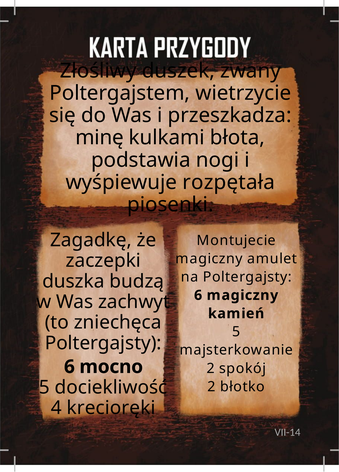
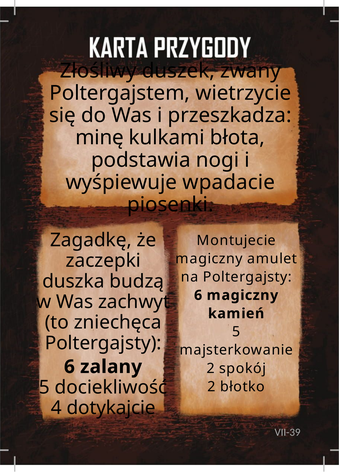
rozpętała: rozpętała -> wpadacie (229, 182)
mocno: mocno -> zalany (111, 367)
krecioręki: krecioręki -> dotykajcie (111, 408)
VII-14: VII-14 -> VII-39 (288, 432)
